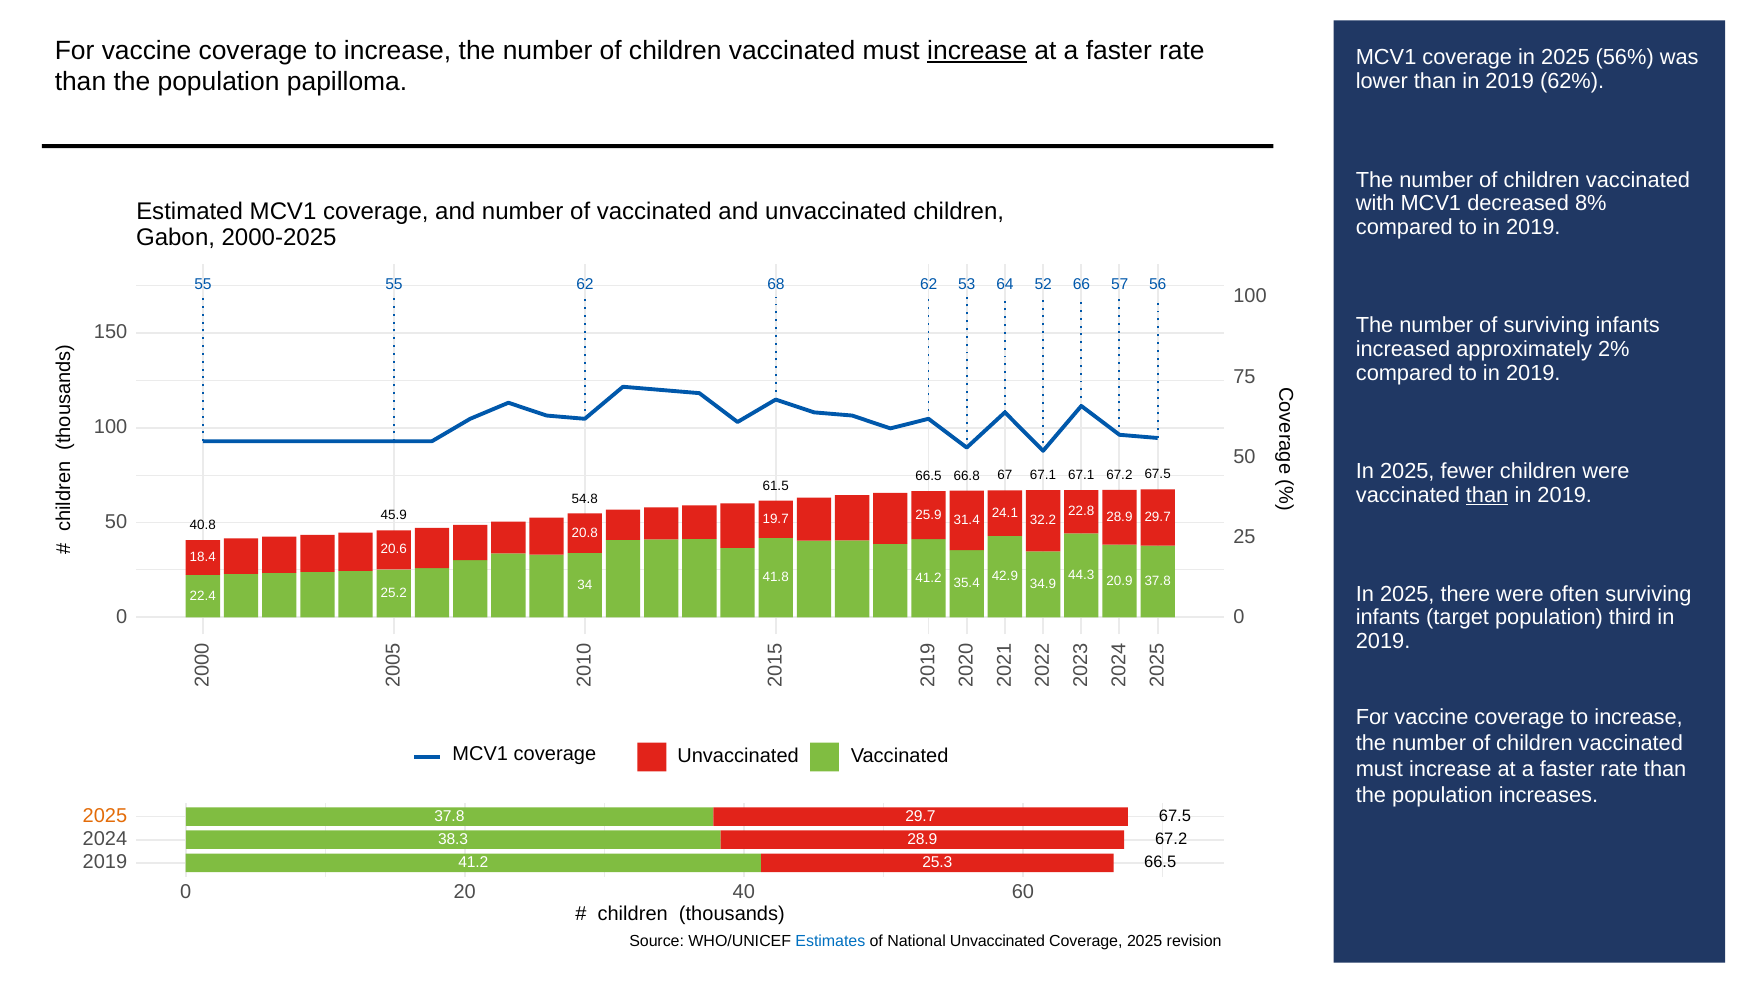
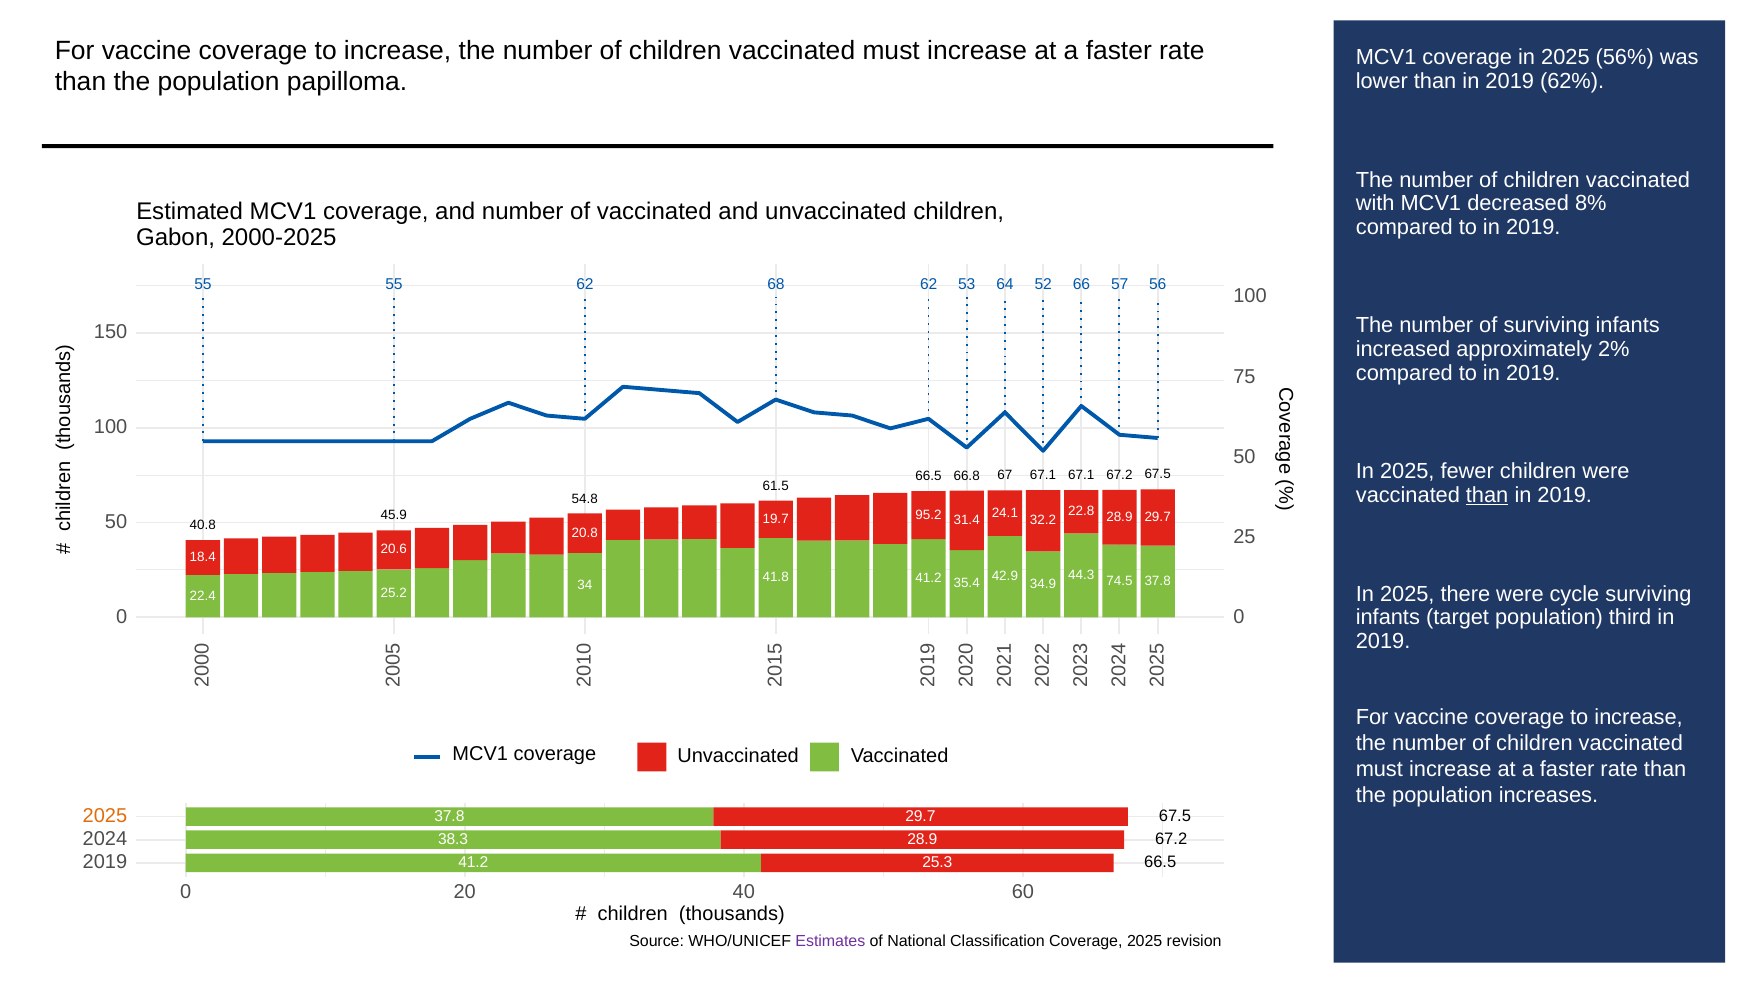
increase underline: present -> none (977, 50)
25.9: 25.9 -> 95.2 (929, 515)
20.9: 20.9 -> 74.5 (1119, 580)
often: often -> cycle (1574, 594)
Estimates colour: blue -> purple (830, 941)
National Unvaccinated: Unvaccinated -> Classification (997, 941)
